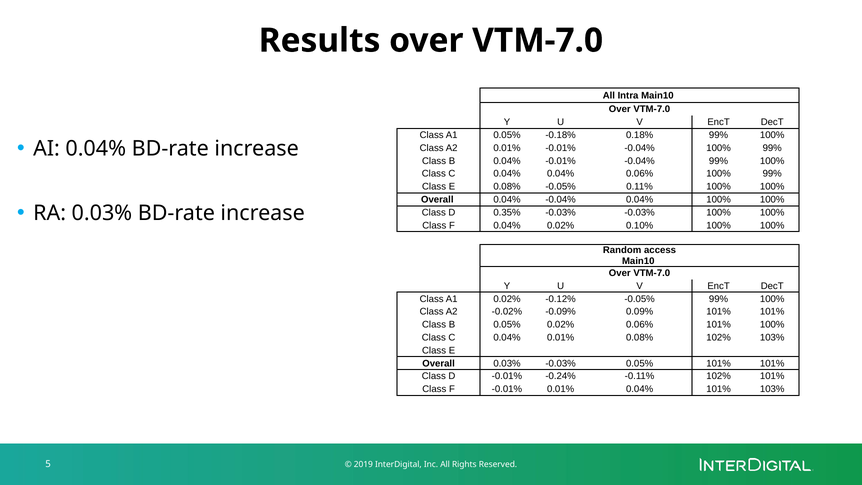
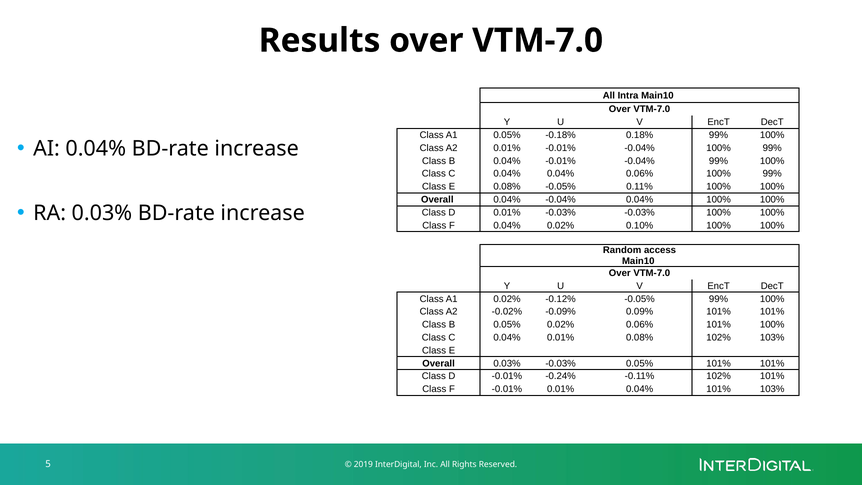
D 0.35%: 0.35% -> 0.01% (507, 212)
